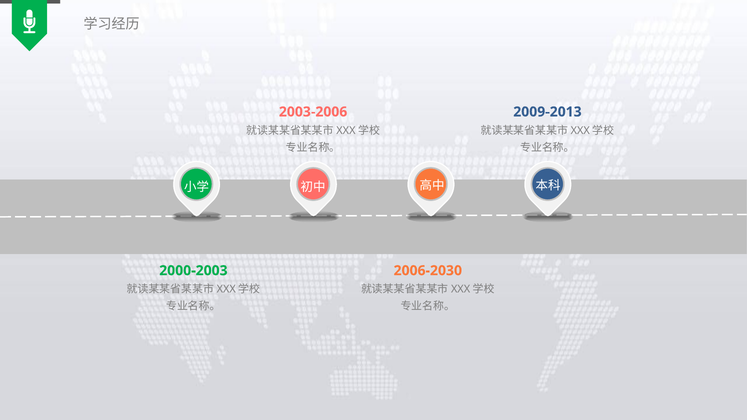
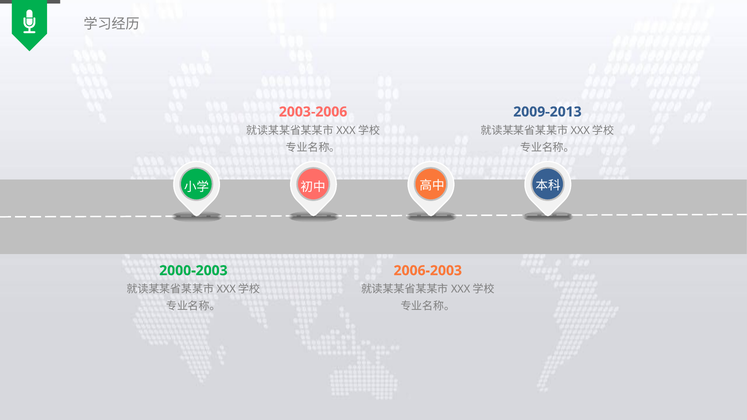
2006-2030: 2006-2030 -> 2006-2003 (428, 271)
